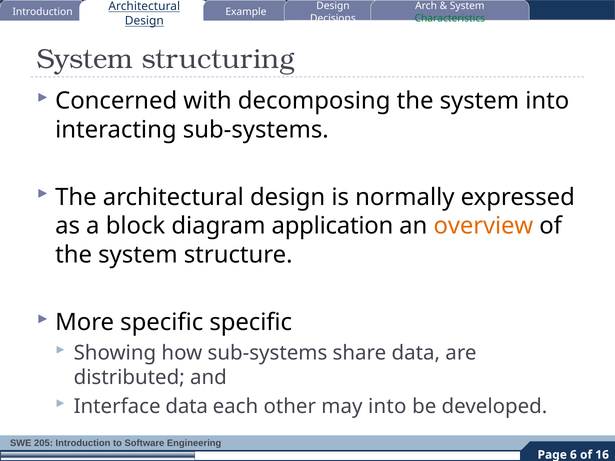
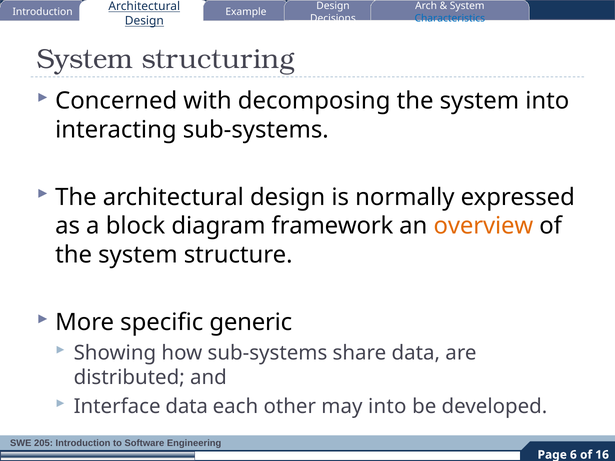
Characteristics colour: green -> blue (450, 18)
application: application -> framework (332, 226)
specific specific: specific -> generic (251, 323)
